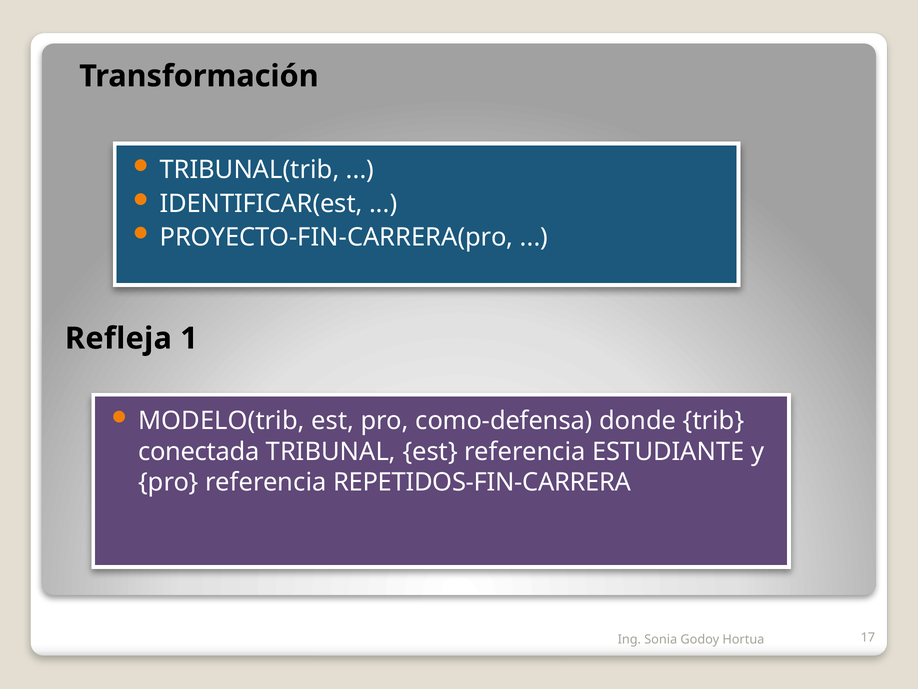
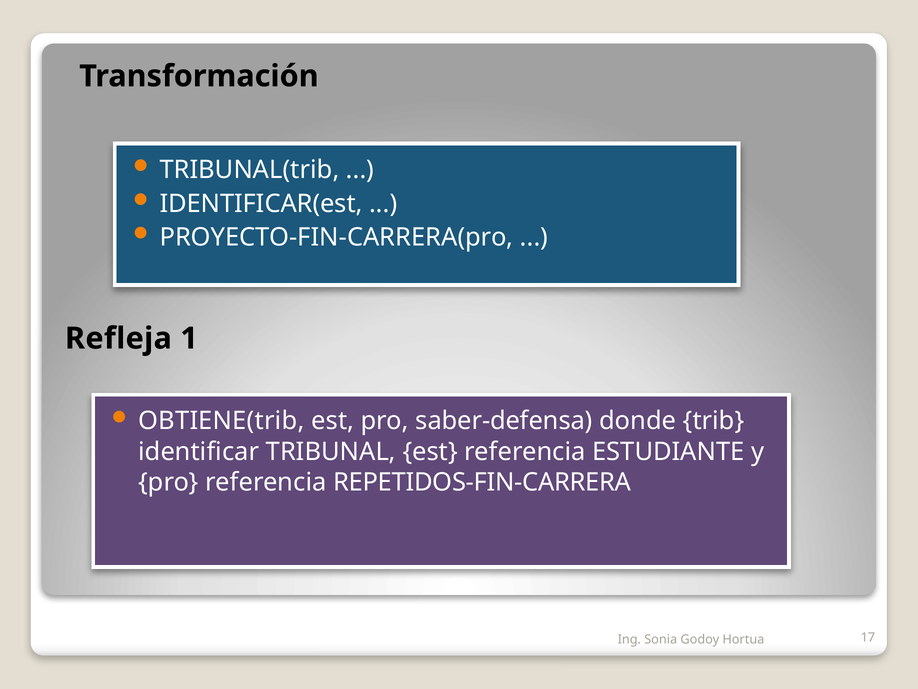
MODELO(trib: MODELO(trib -> OBTIENE(trib (221, 421)
como-defensa: como-defensa -> saber-defensa (504, 421)
conectada: conectada -> identificar (199, 451)
